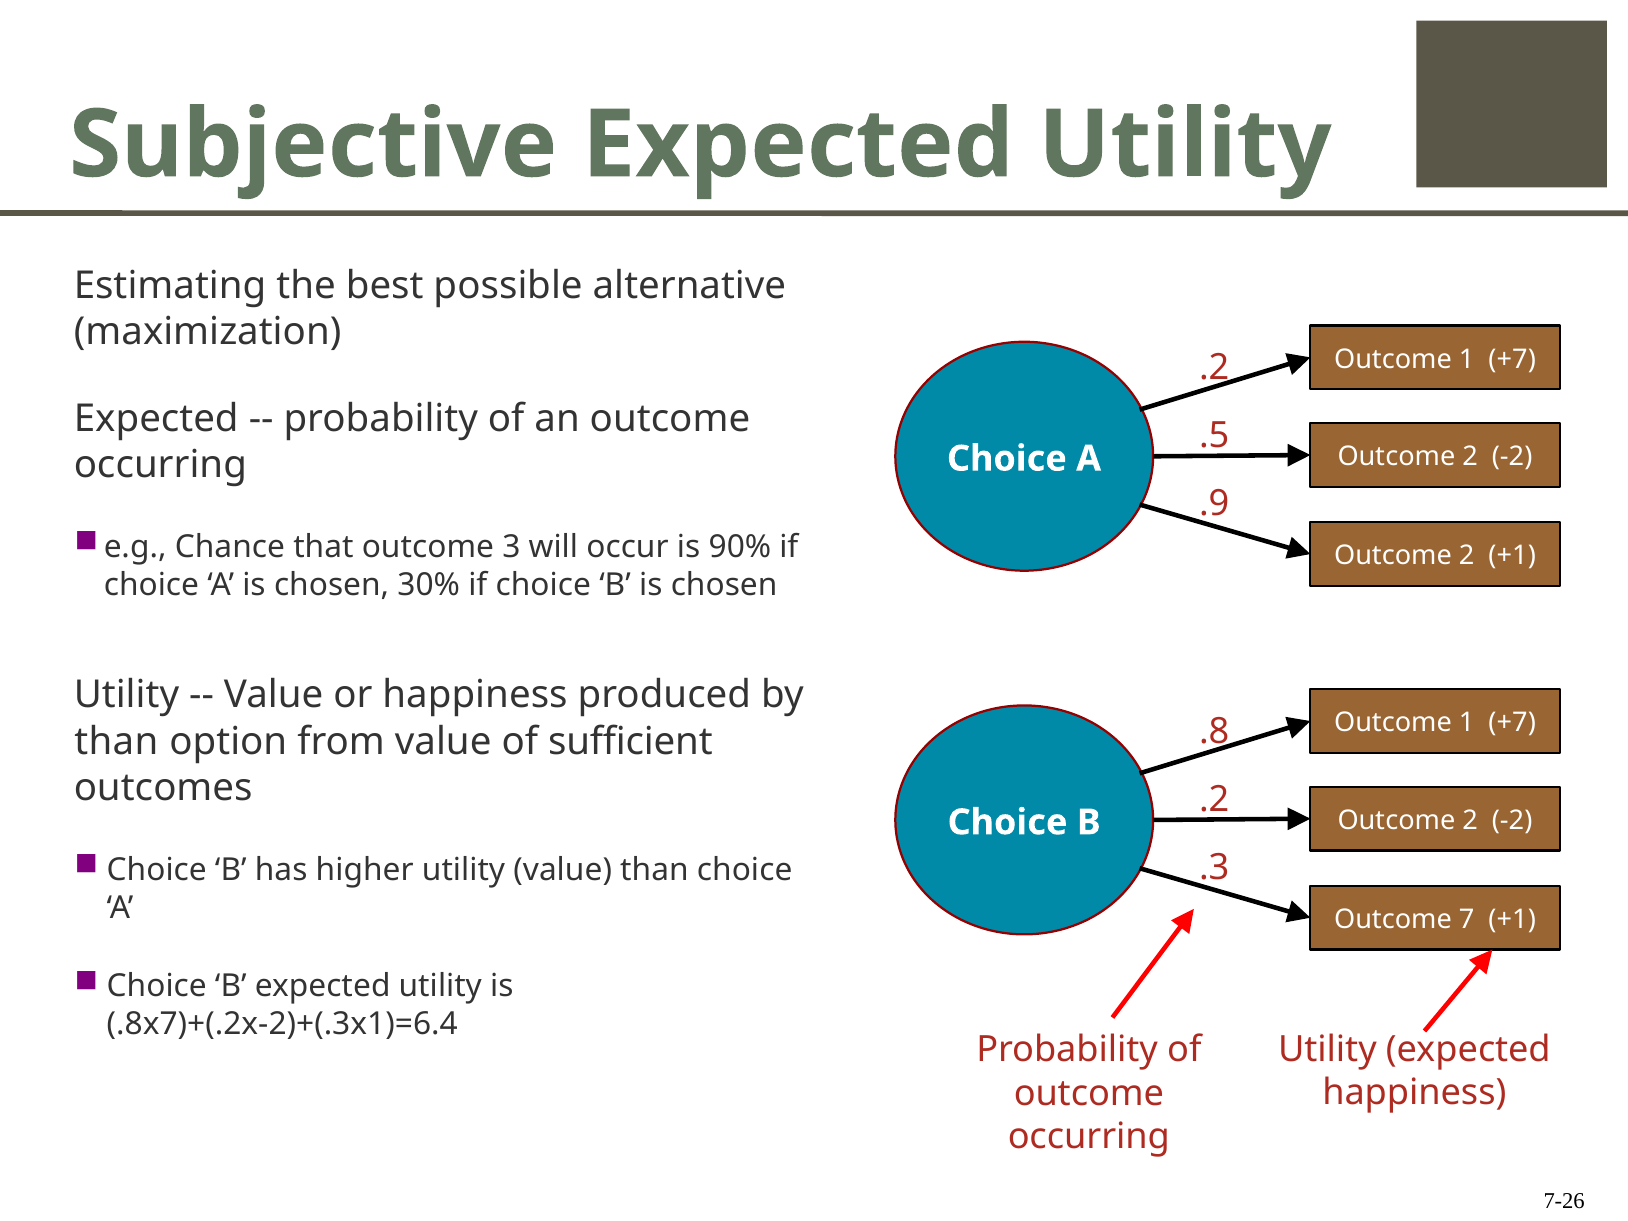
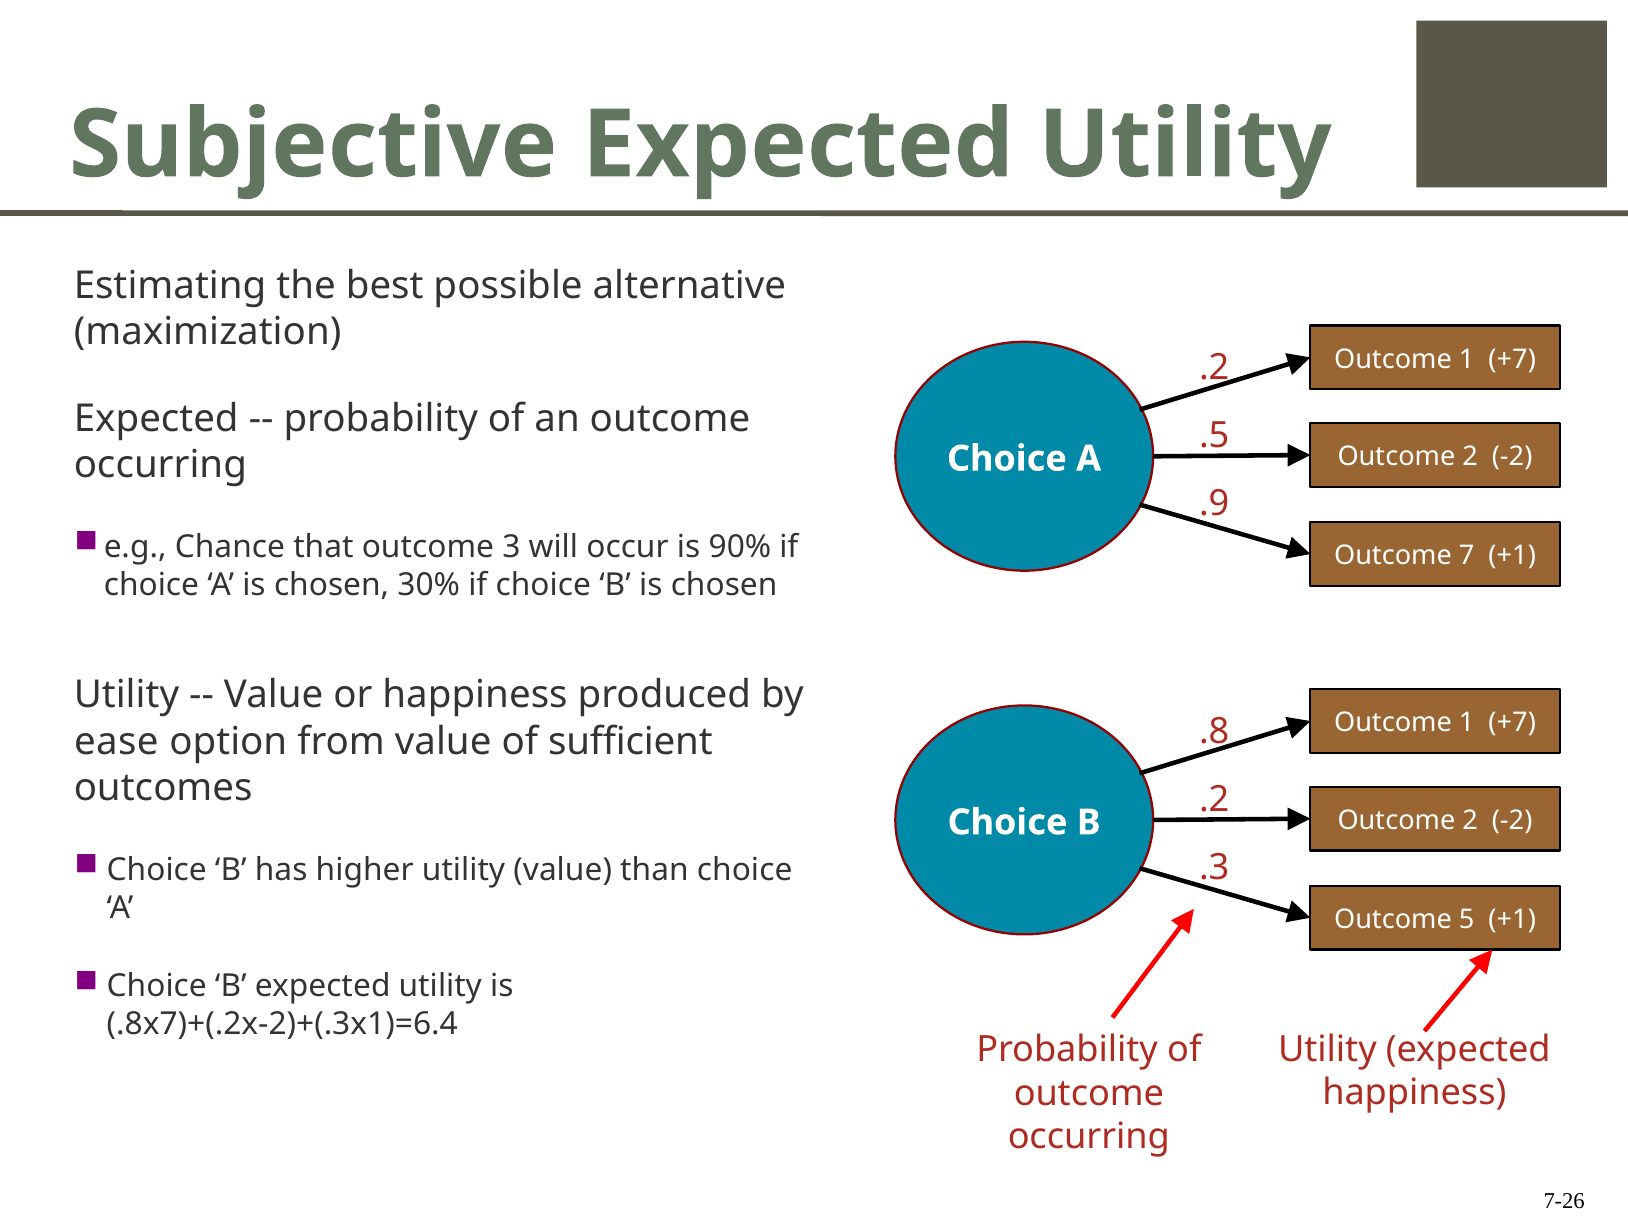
2: 2 -> 7 (1467, 556)
than: than -> ease (116, 741)
7: 7 -> 5 (1467, 920)
